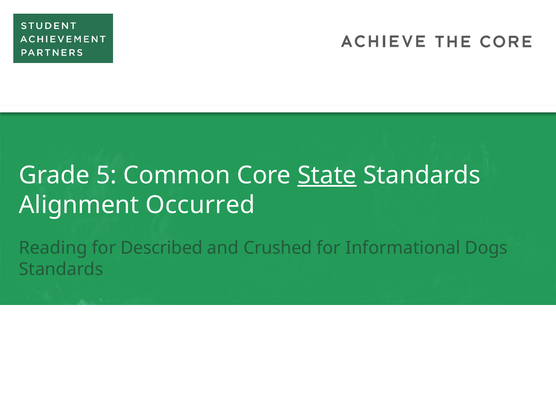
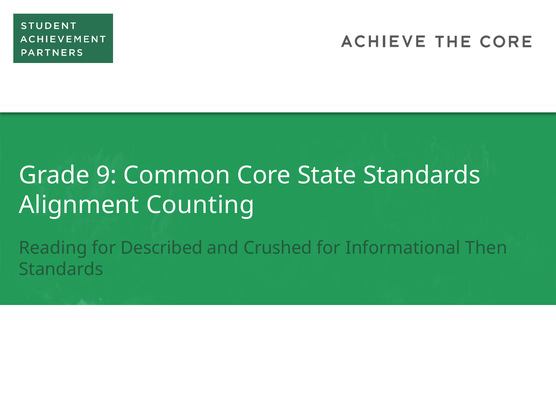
5: 5 -> 9 (106, 175)
State underline: present -> none (327, 175)
Occurred: Occurred -> Counting (200, 205)
Dogs: Dogs -> Then (486, 248)
